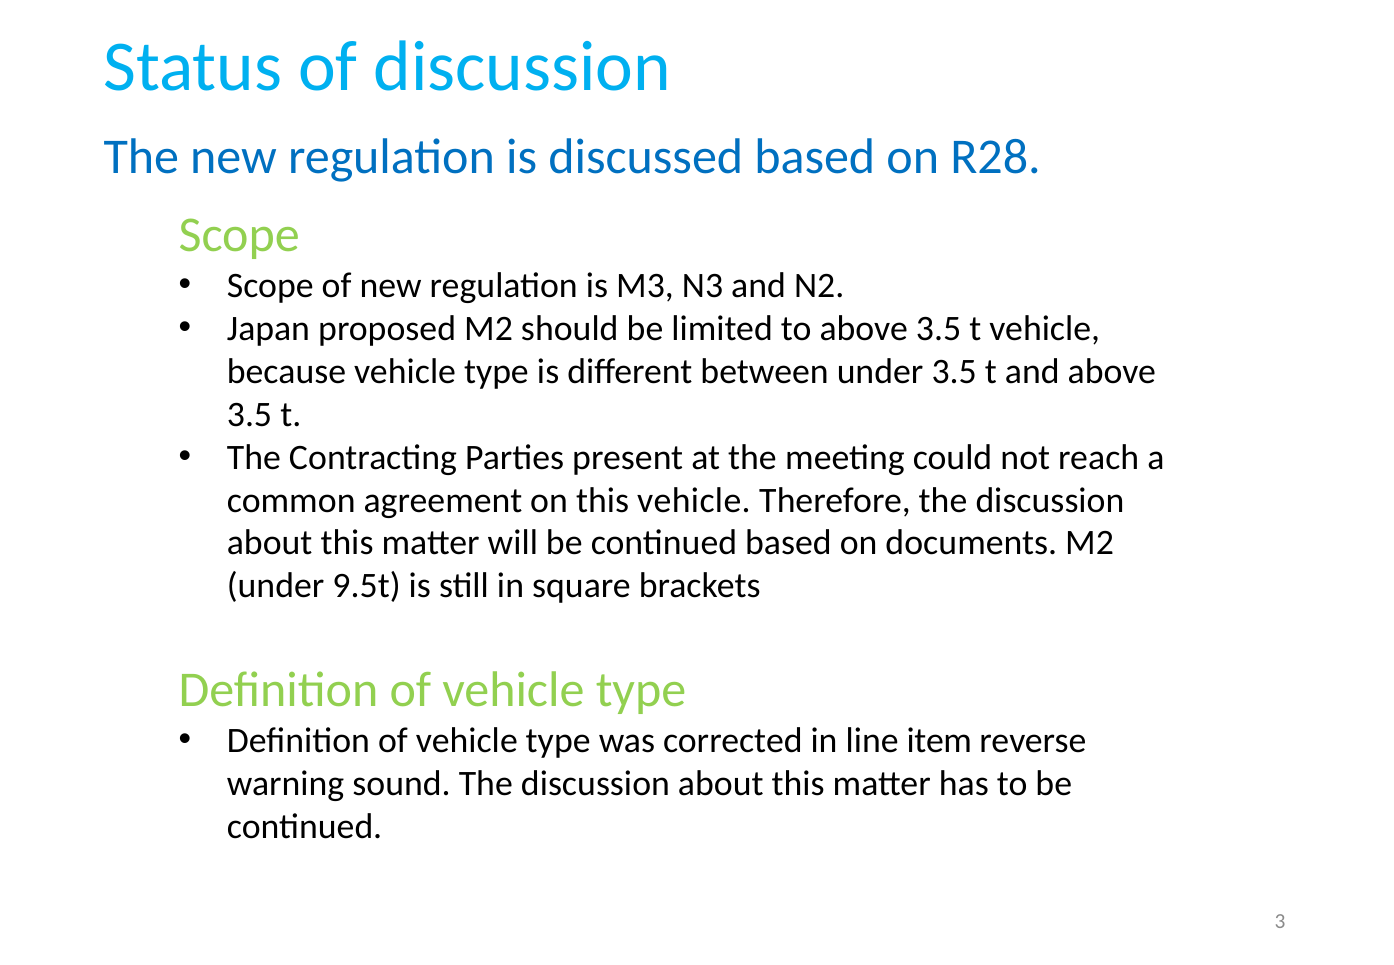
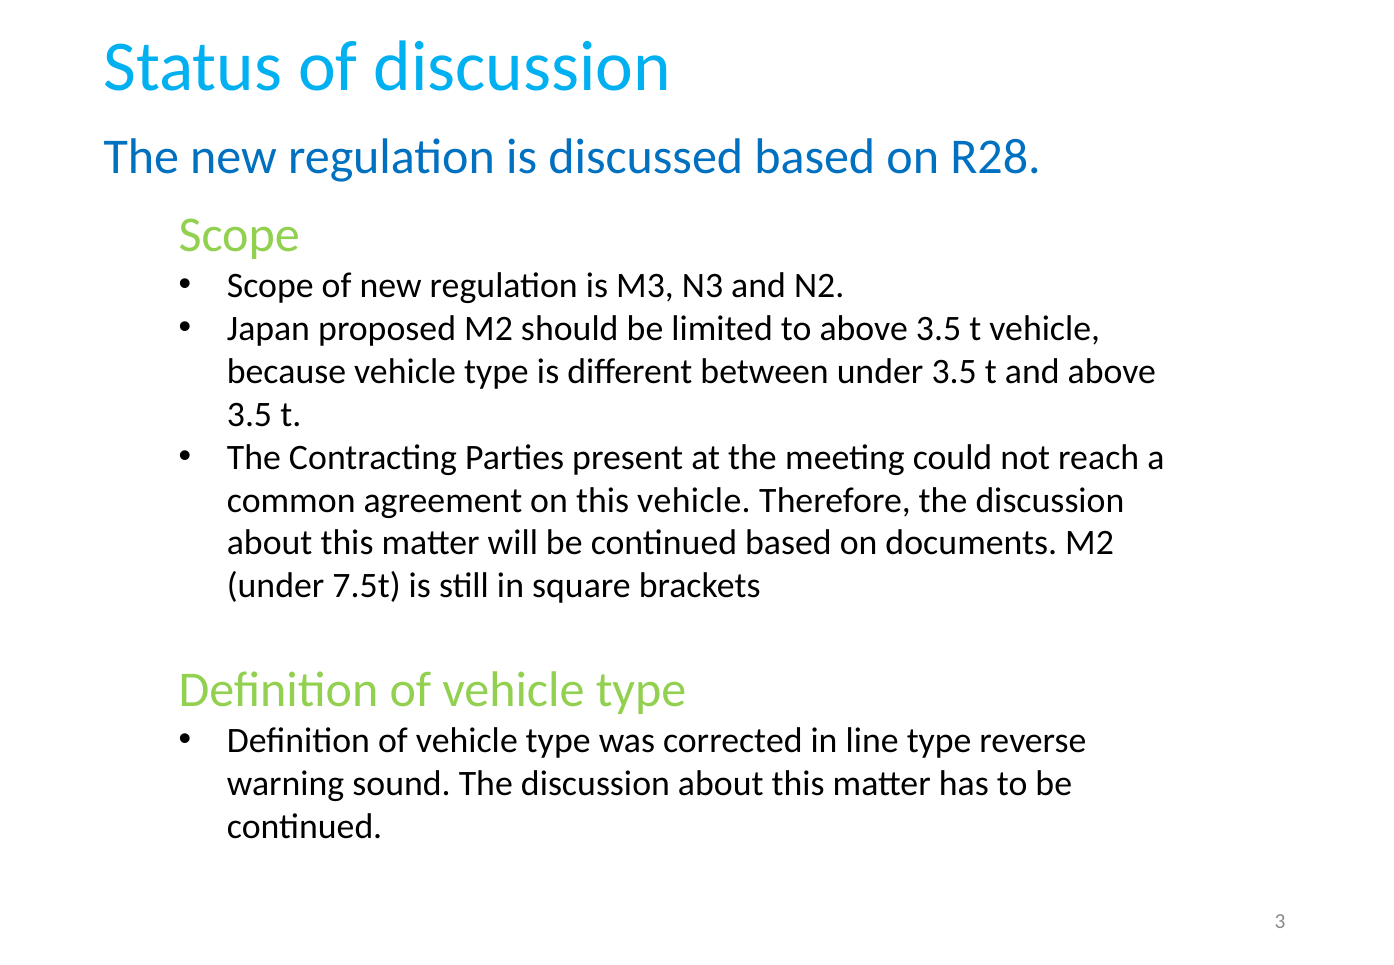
9.5t: 9.5t -> 7.5t (367, 586)
line item: item -> type (939, 741)
